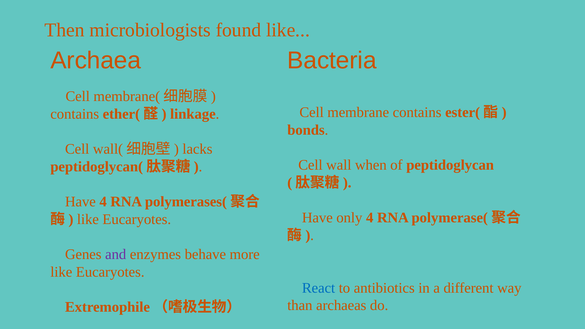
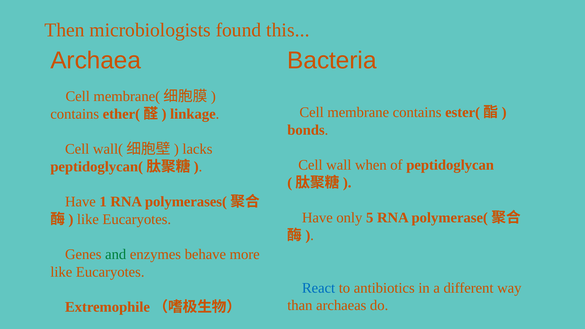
found like: like -> this (288, 30)
Have 4: 4 -> 1 (103, 202)
only 4: 4 -> 5 (370, 218)
and colour: purple -> green (116, 254)
